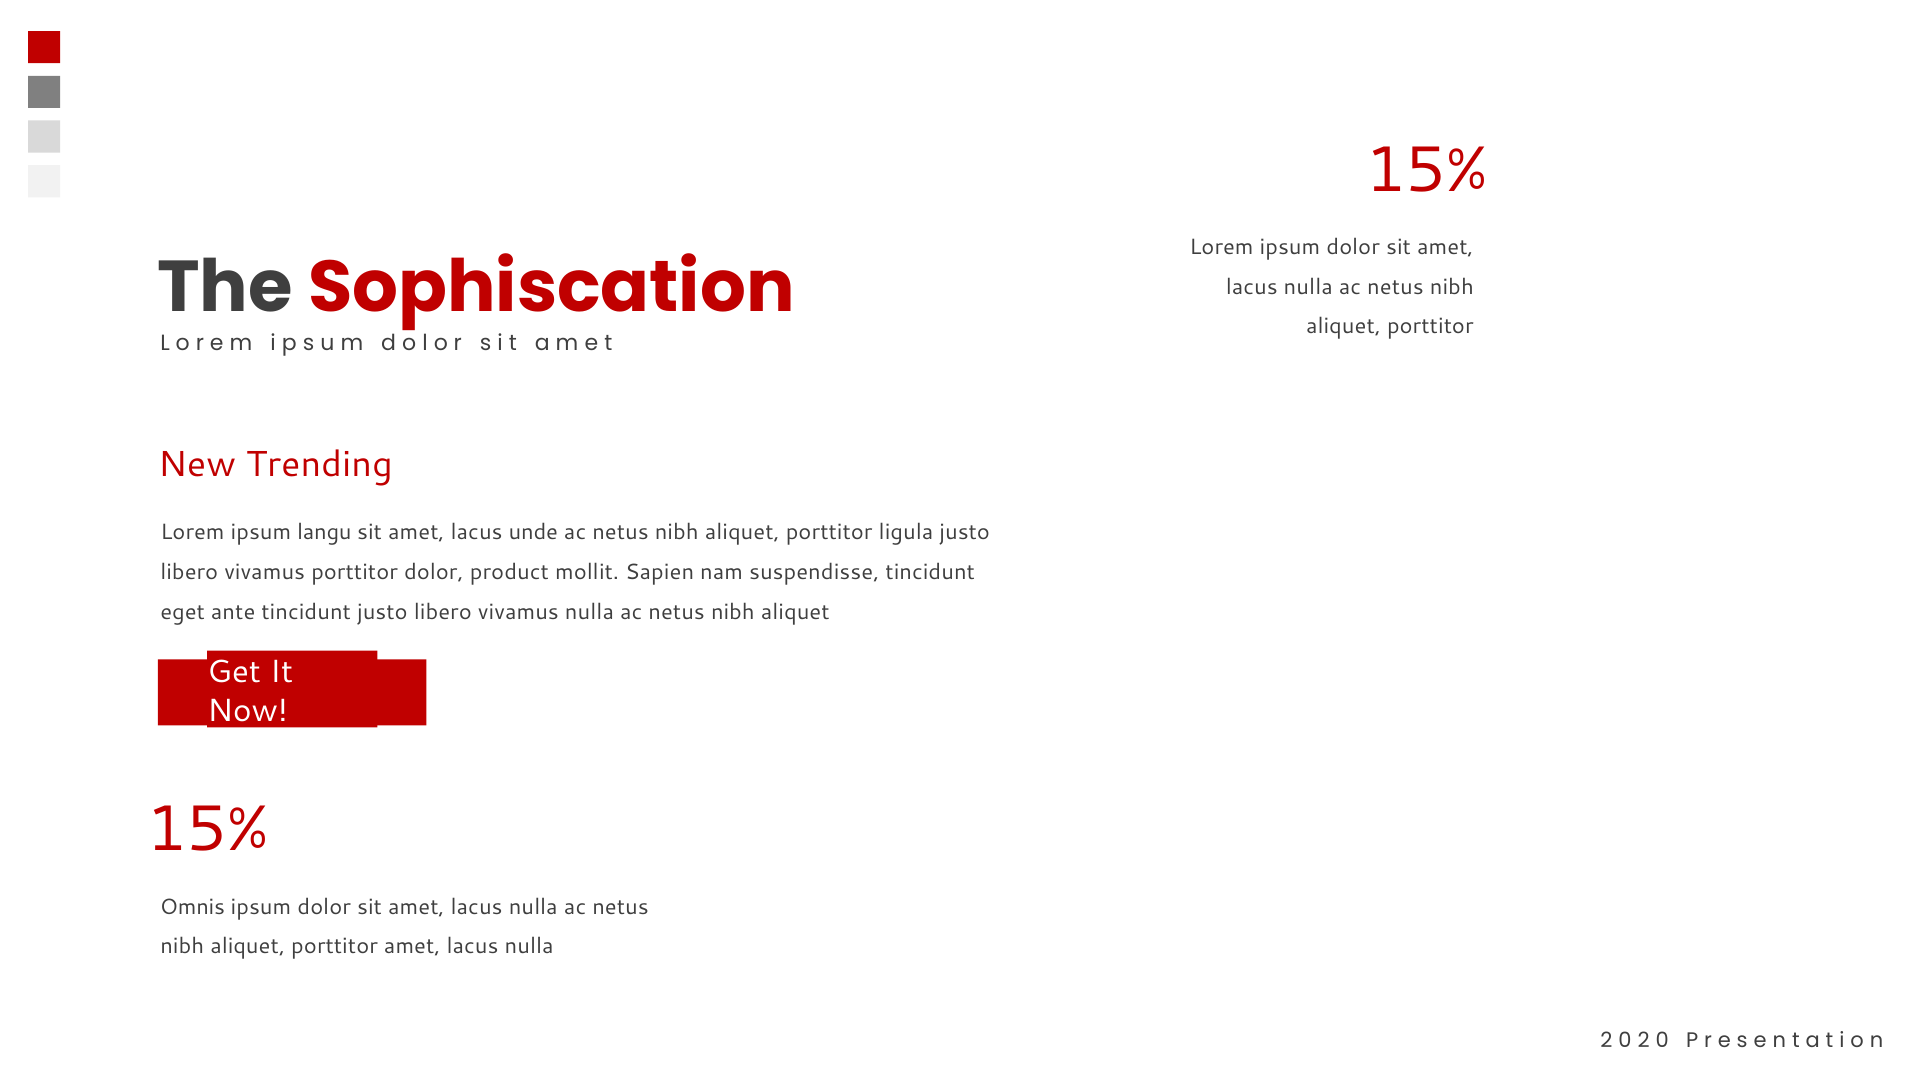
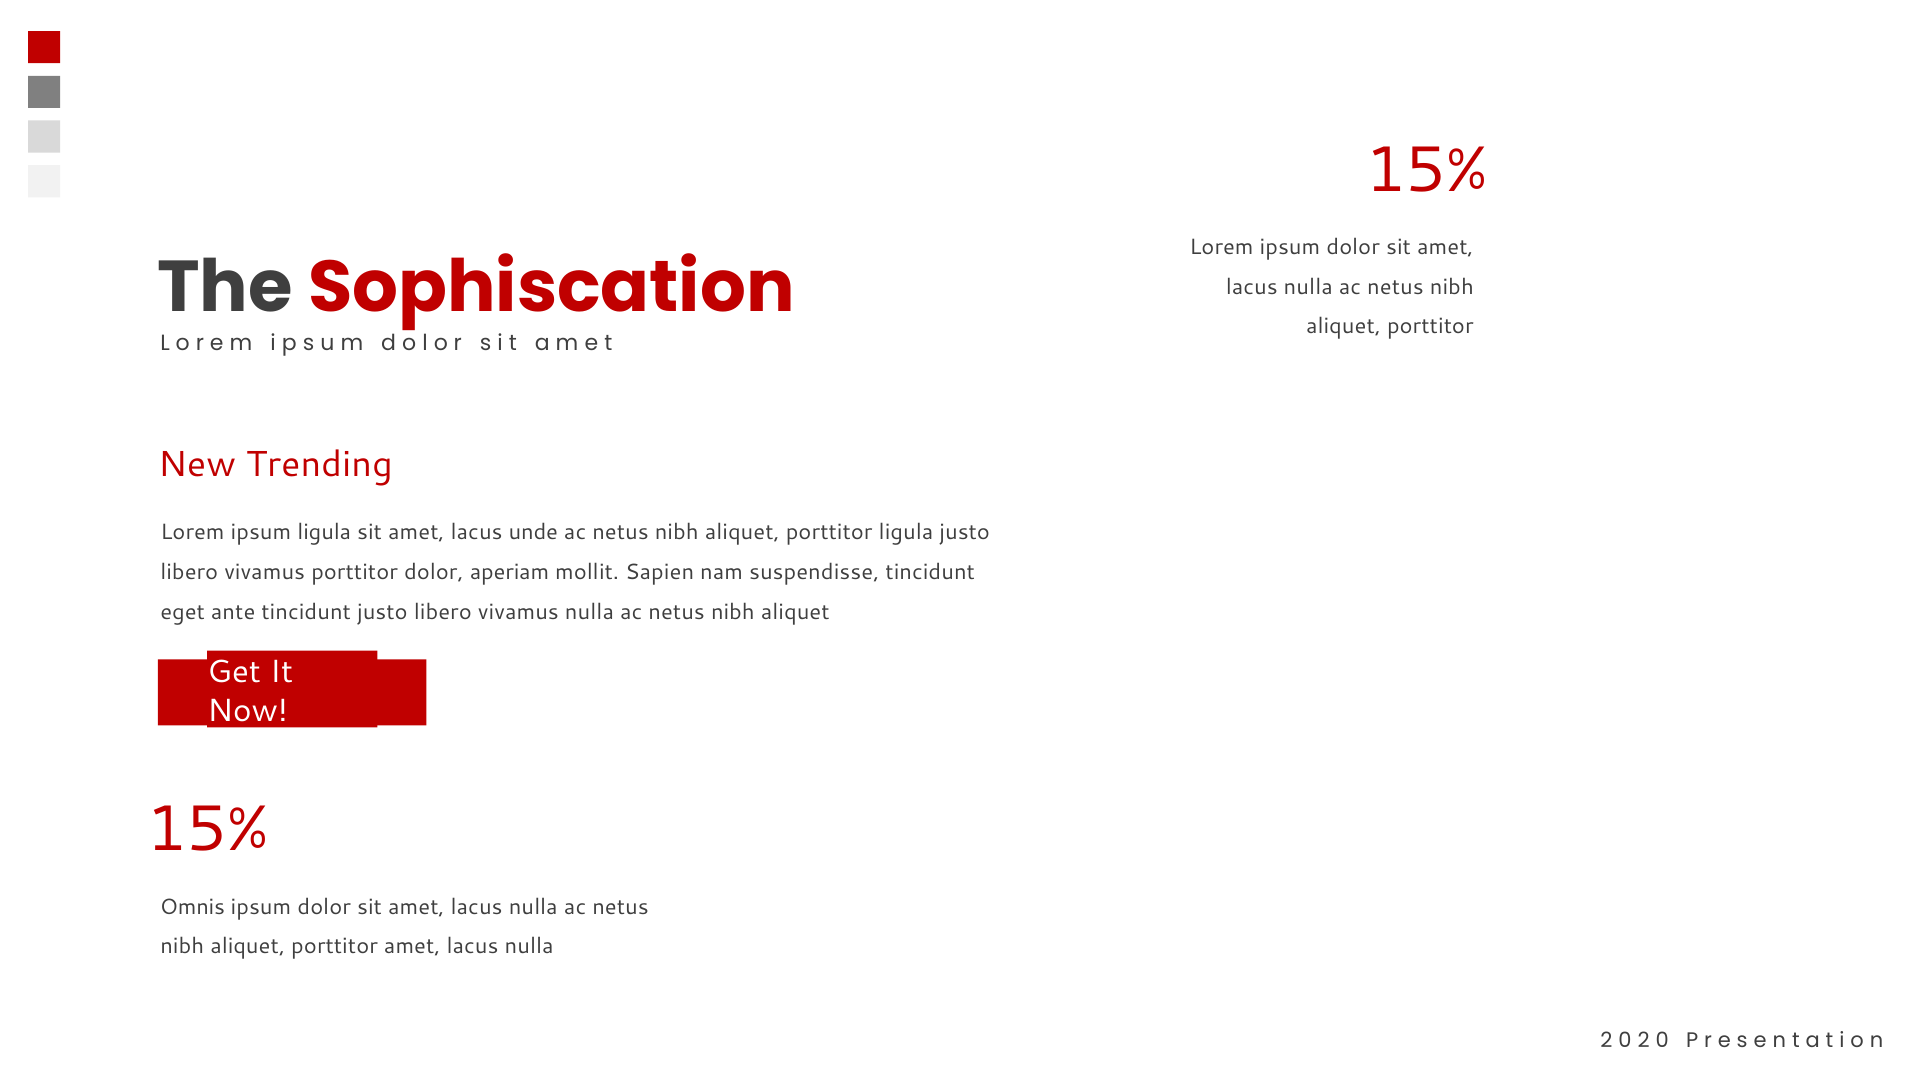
ipsum langu: langu -> ligula (324, 532)
product: product -> aperiam (510, 572)
